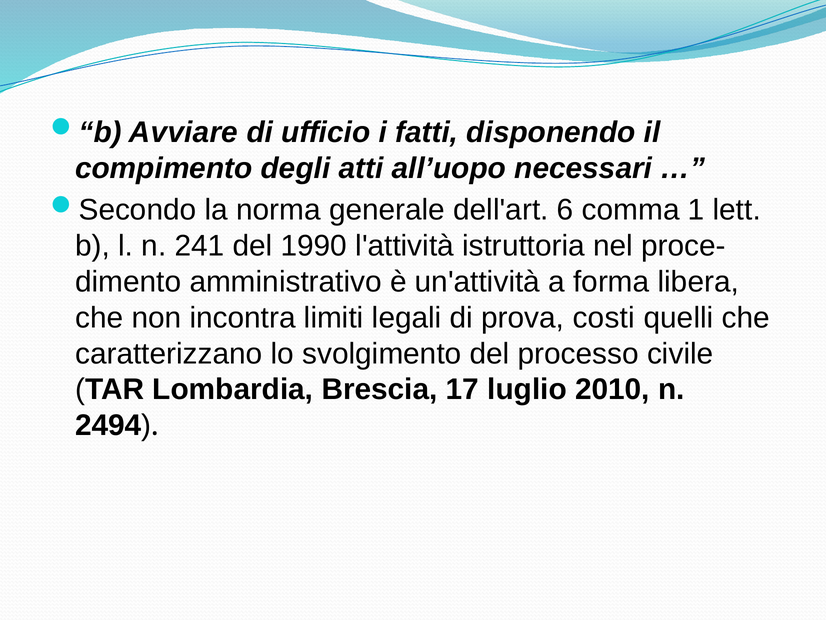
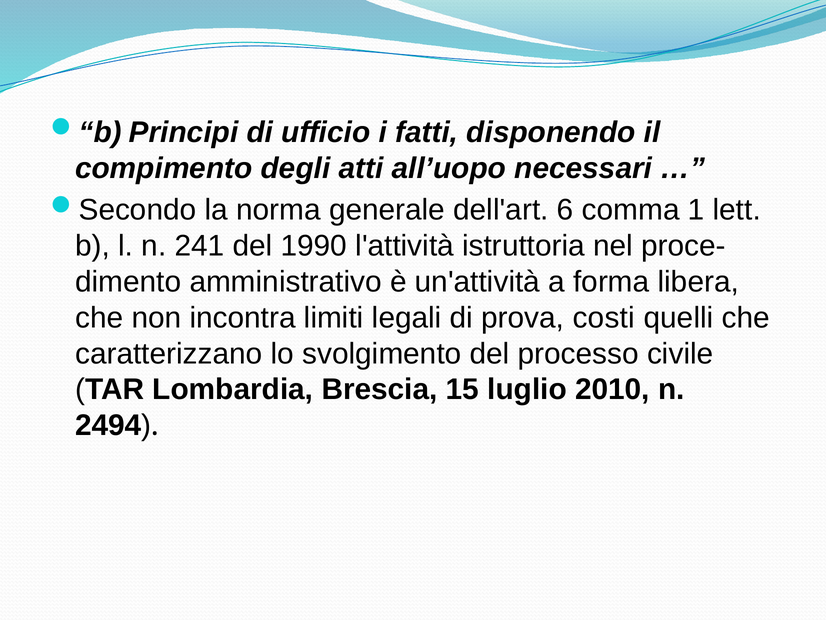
Avviare: Avviare -> Principi (184, 132)
17: 17 -> 15 (462, 389)
